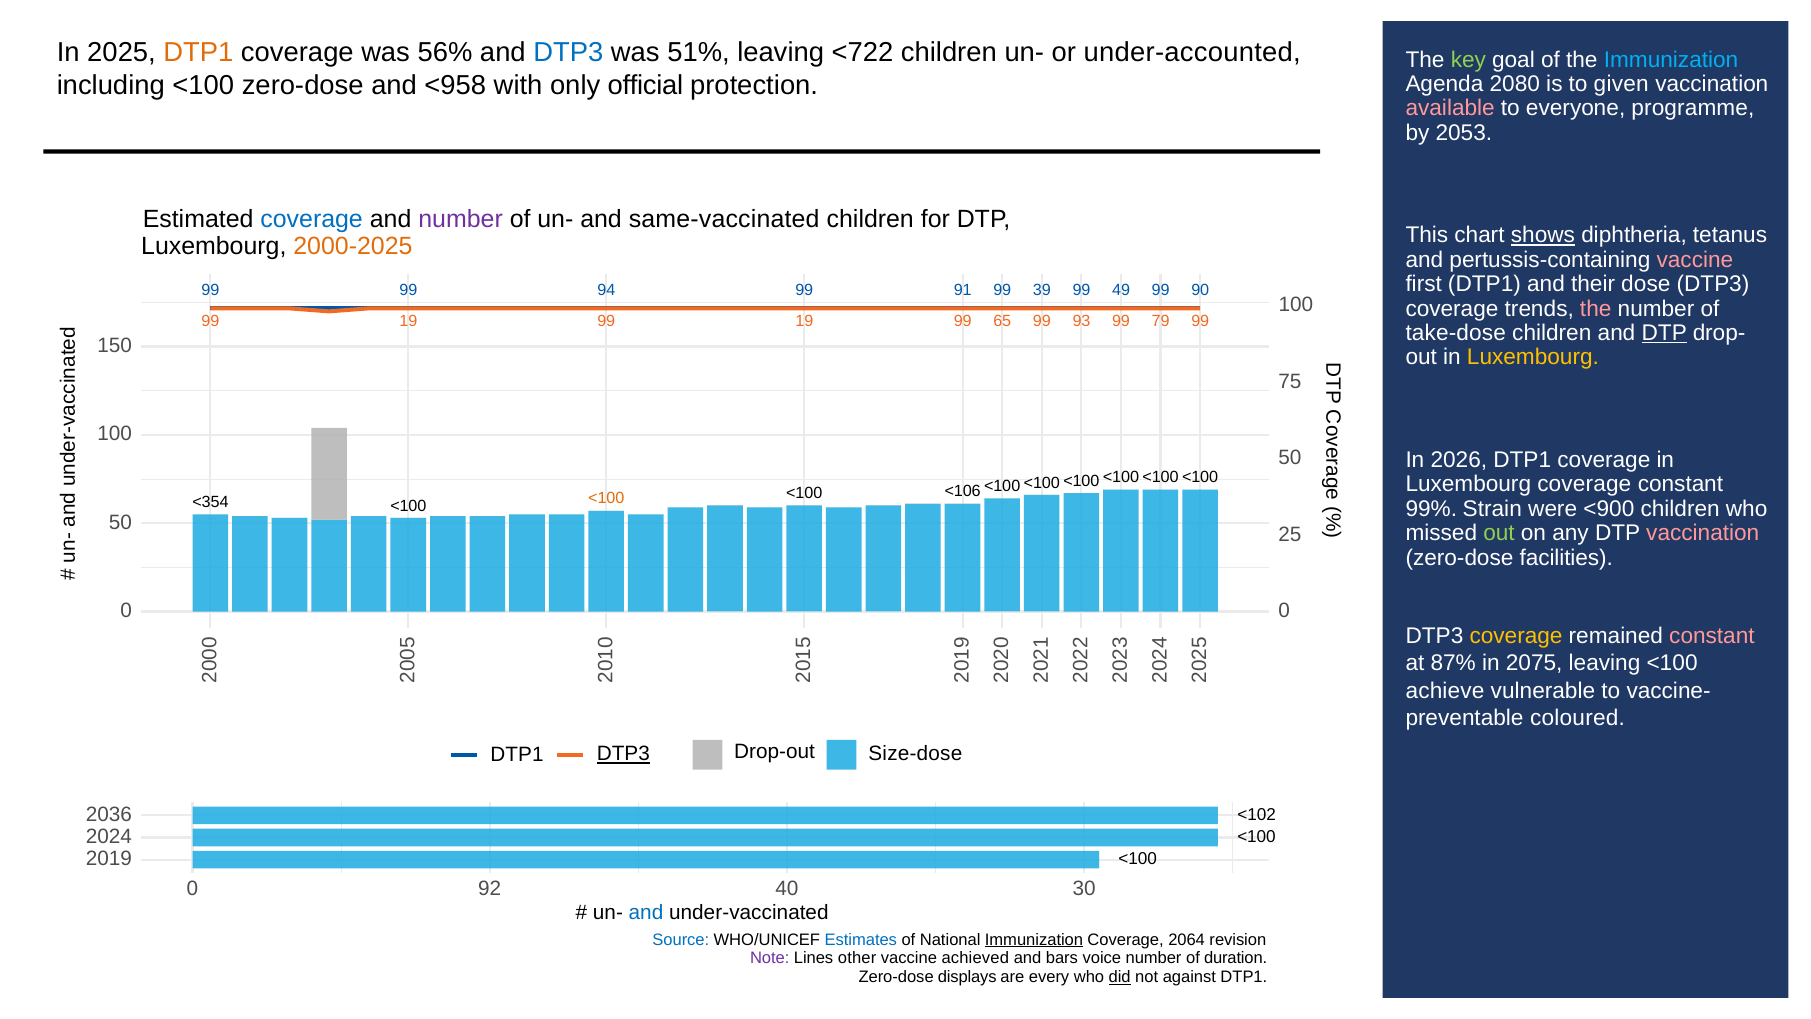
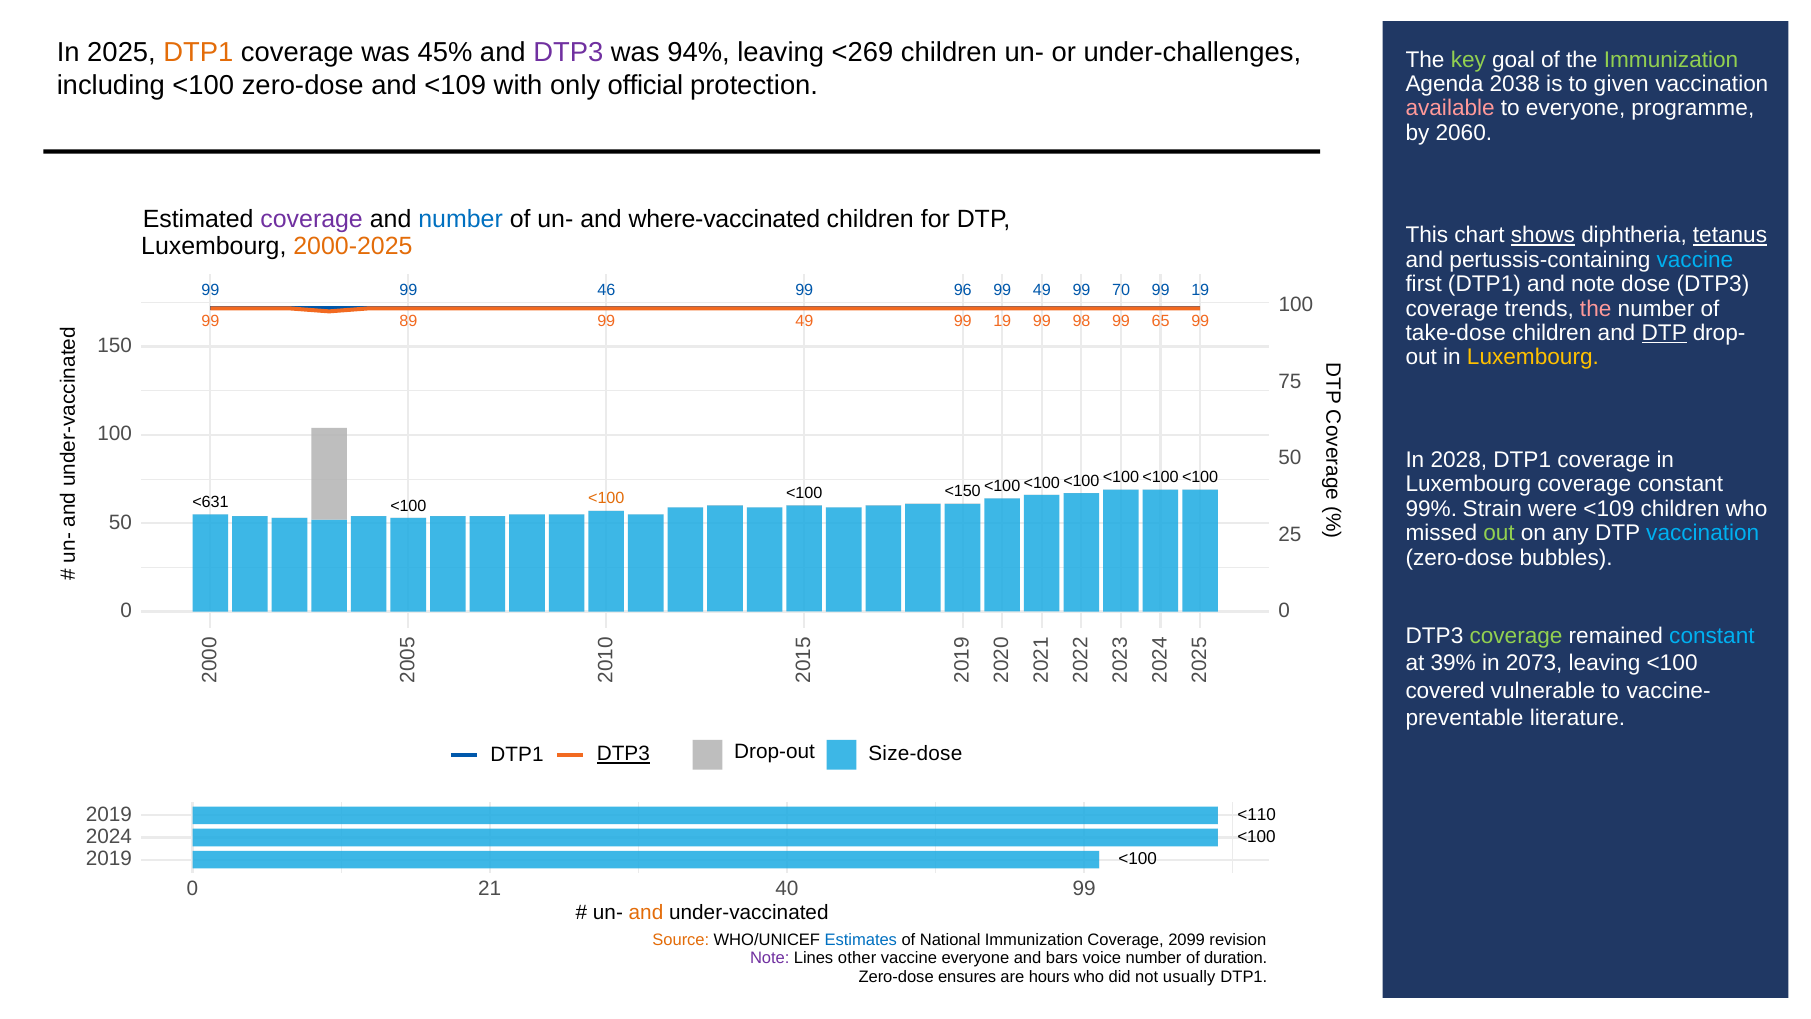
56%: 56% -> 45% (445, 52)
DTP3 colour: blue -> purple (568, 52)
51%: 51% -> 94% (699, 52)
<722: <722 -> <269 (862, 52)
under-accounted: under-accounted -> under-challenges (1192, 52)
Immunization colour: light blue -> light green (1671, 60)
and <958: <958 -> <109 (455, 85)
2080: 2080 -> 2038 (1515, 84)
2053: 2053 -> 2060 (1464, 133)
coverage colour: blue -> purple (312, 219)
number colour: purple -> blue (461, 219)
same-vaccinated: same-vaccinated -> where-vaccinated (724, 219)
tetanus underline: none -> present (1730, 235)
vaccine colour: pink -> light blue (1695, 260)
and their: their -> note (1593, 284)
94: 94 -> 46 (606, 290)
91: 91 -> 96 (963, 290)
39: 39 -> 49 (1042, 290)
49: 49 -> 70 (1121, 290)
90: 90 -> 19 (1200, 290)
19: 19 -> 89 (408, 321)
19: 19 -> 49 (804, 321)
65: 65 -> 19 (1002, 321)
93: 93 -> 98 (1081, 321)
79: 79 -> 65 (1161, 321)
2026: 2026 -> 2028 (1459, 460)
<354: <354 -> <631 (210, 502)
<106: <106 -> <150 (963, 491)
were <900: <900 -> <109 (1609, 509)
vaccination colour: pink -> light blue (1703, 533)
facilities: facilities -> bubbles (1566, 557)
coverage colour: yellow -> light green (1516, 636)
constant colour: pink -> light blue (1712, 636)
87%: 87% -> 39% (1453, 663)
2075: 2075 -> 2073 (1534, 663)
achieve: achieve -> covered (1445, 690)
coloured: coloured -> literature (1578, 718)
2036: 2036 -> 2019 (109, 814)
<102: <102 -> <110 (1257, 815)
92: 92 -> 21 (490, 889)
40 30: 30 -> 99 (1084, 889)
and colour: blue -> orange (646, 913)
Source colour: blue -> orange (681, 939)
Immunization underline: present -> none (1034, 939)
2064: 2064 -> 2099 (1187, 939)
vaccine achieved: achieved -> everyone (975, 957)
displays: displays -> ensures (967, 977)
every: every -> hours (1049, 977)
did underline: present -> none (1120, 977)
against: against -> usually (1189, 977)
